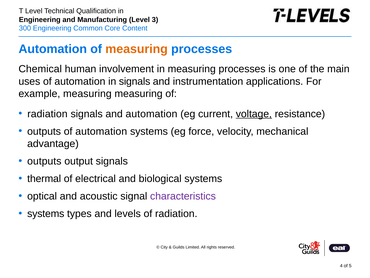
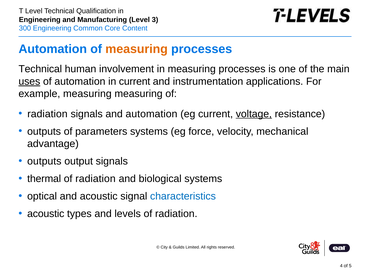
Chemical: Chemical -> Technical (40, 69)
uses underline: none -> present (29, 81)
in signals: signals -> current (135, 81)
outputs of automation: automation -> parameters (101, 131)
electrical: electrical -> radiation (95, 178)
characteristics colour: purple -> blue (183, 196)
systems: systems -> acoustic (46, 213)
